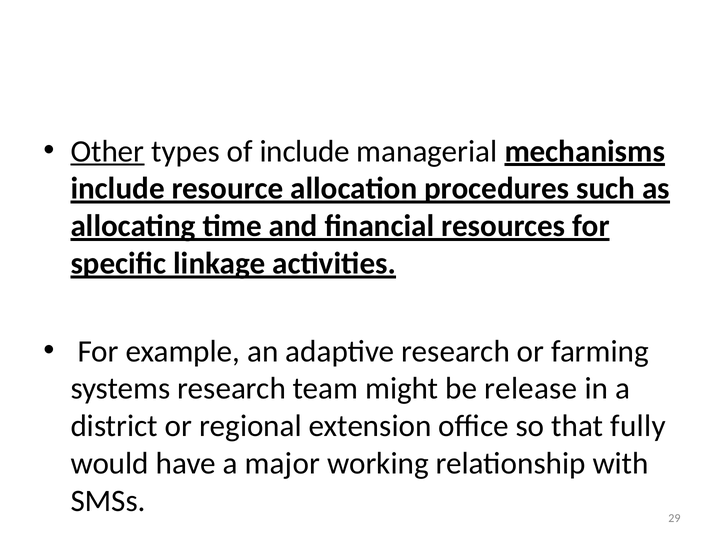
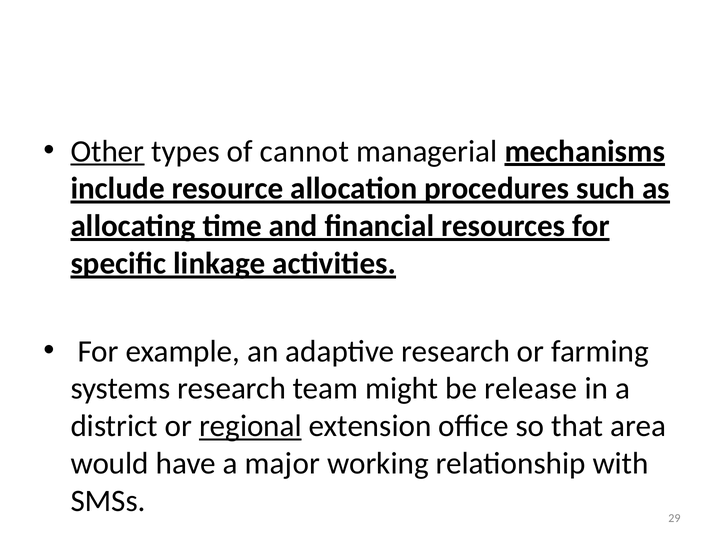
of include: include -> cannot (304, 151)
regional underline: none -> present (251, 426)
fully: fully -> area (638, 426)
